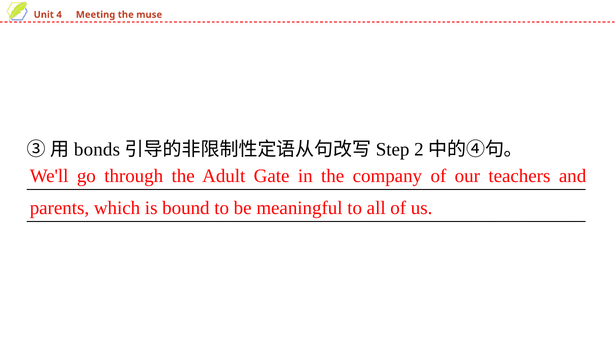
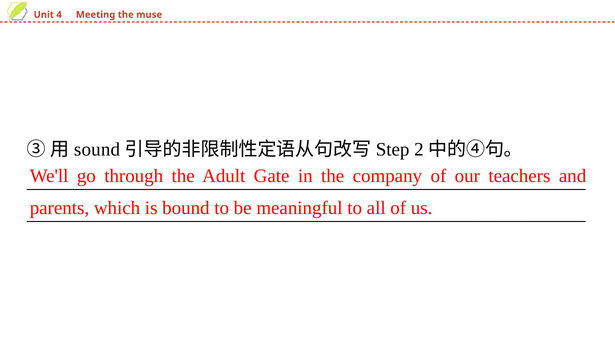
bonds: bonds -> sound (97, 149)
